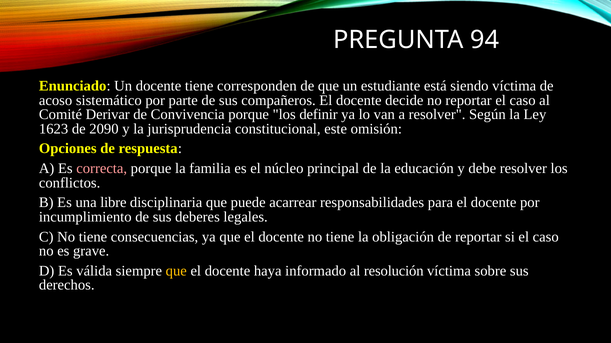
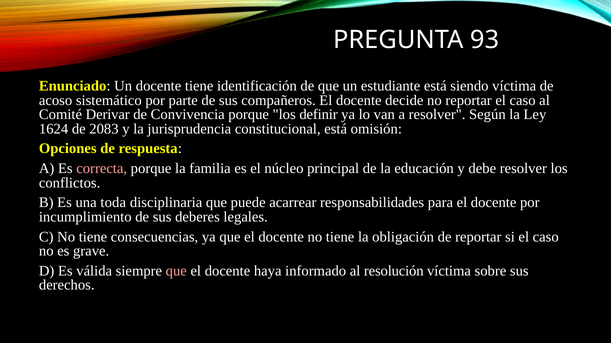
94: 94 -> 93 (485, 40)
corresponden: corresponden -> identificación (257, 86)
1623: 1623 -> 1624 (54, 129)
2090: 2090 -> 2083 (104, 129)
constitucional este: este -> está (336, 129)
libre: libre -> toda (113, 203)
que colour: yellow -> pink (176, 271)
